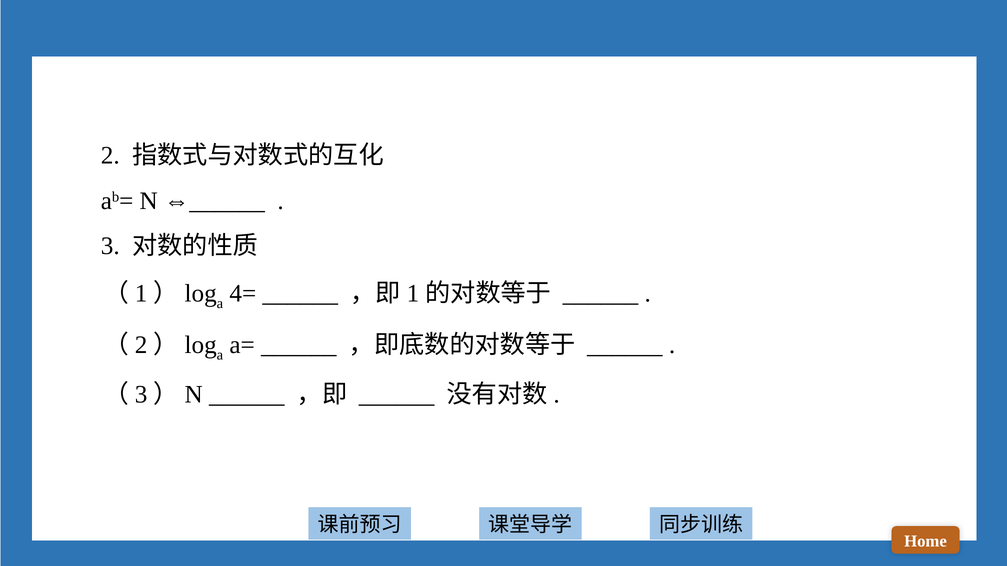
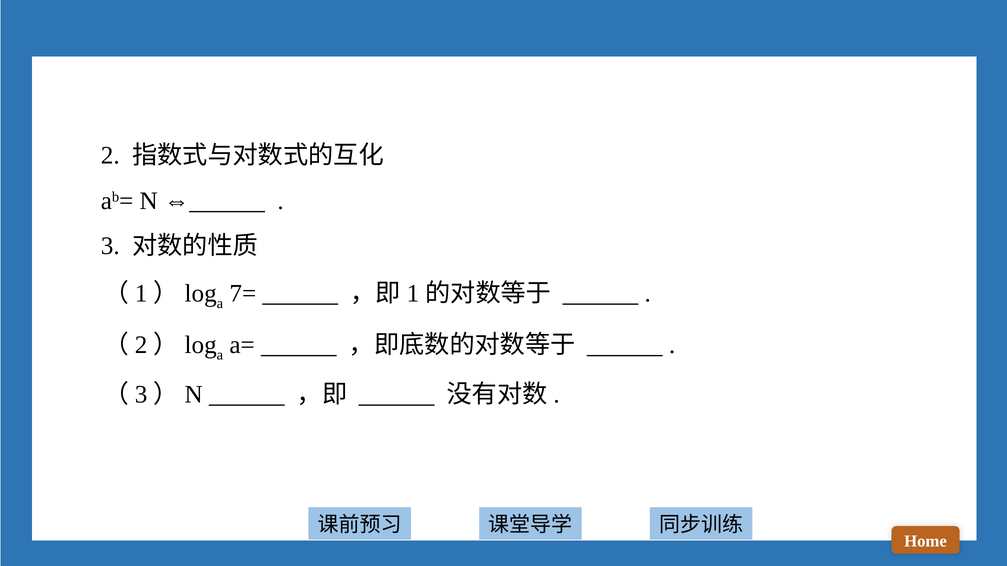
4=: 4= -> 7= (243, 294)
